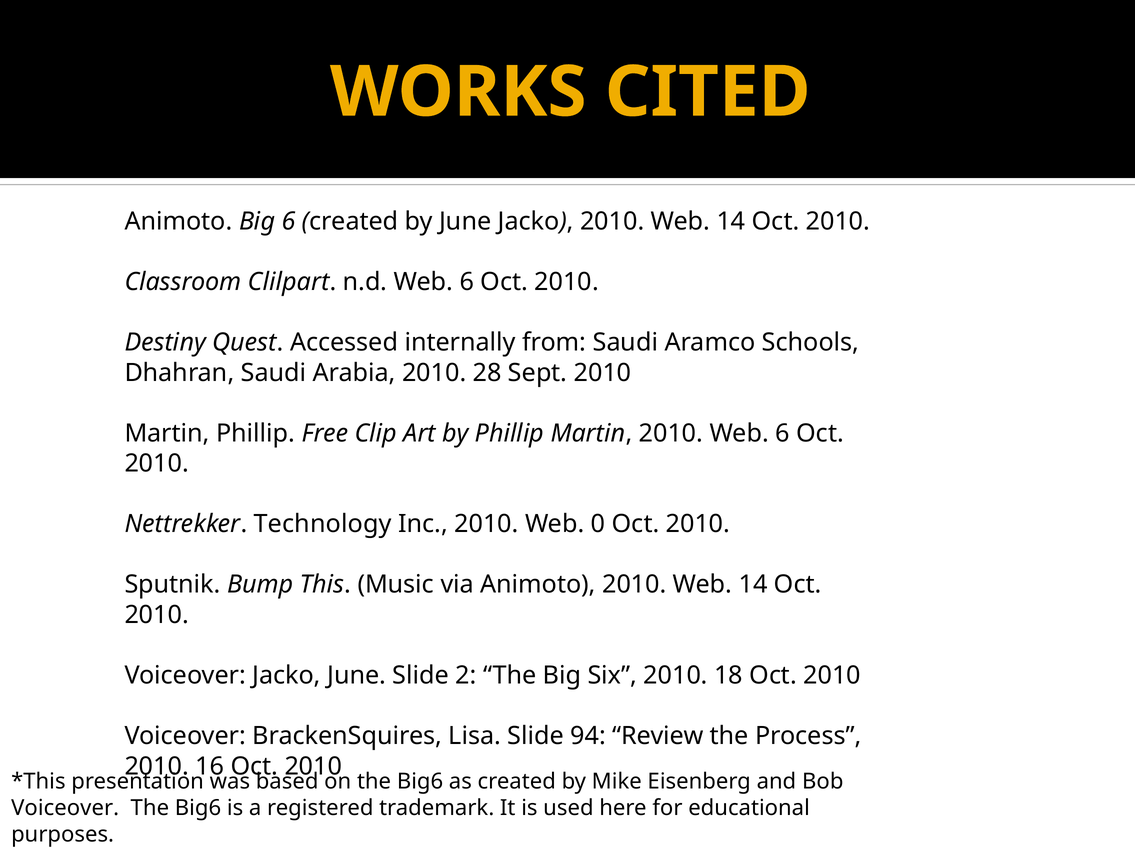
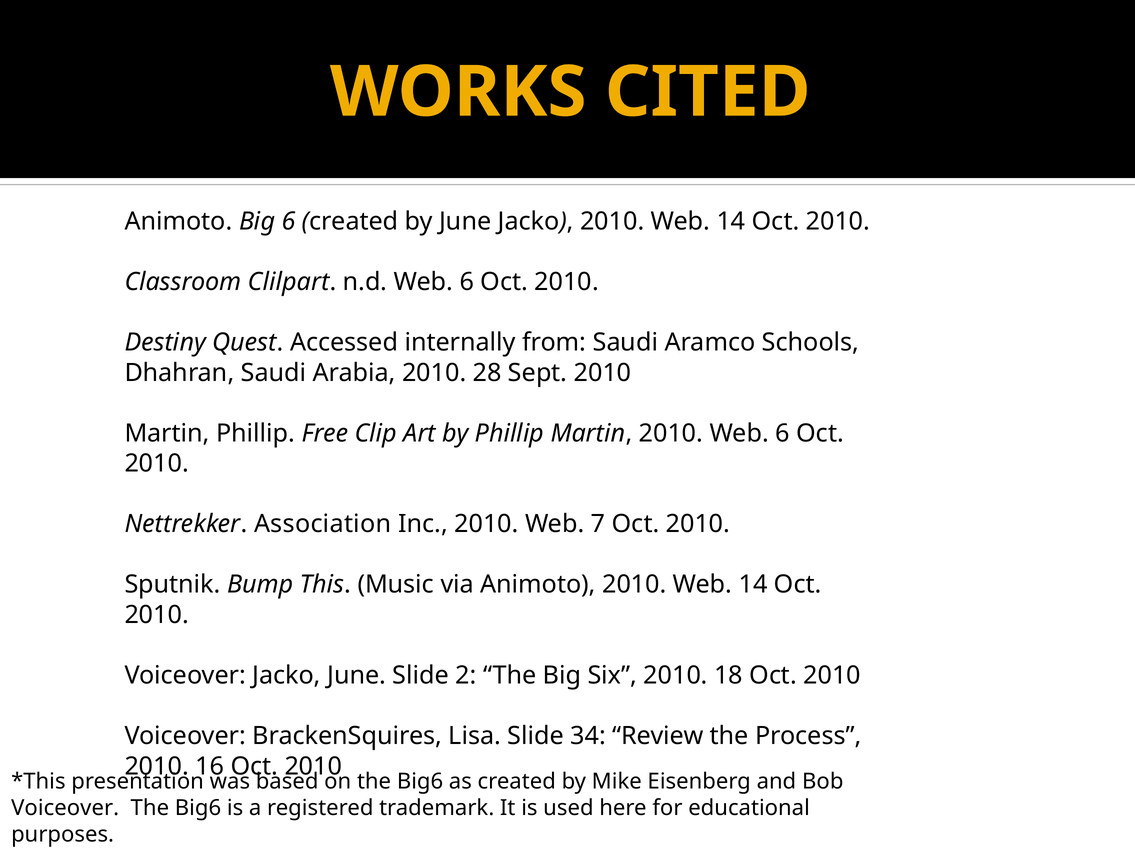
Technology: Technology -> Association (323, 524)
0: 0 -> 7 (598, 524)
94: 94 -> 34 (588, 735)
